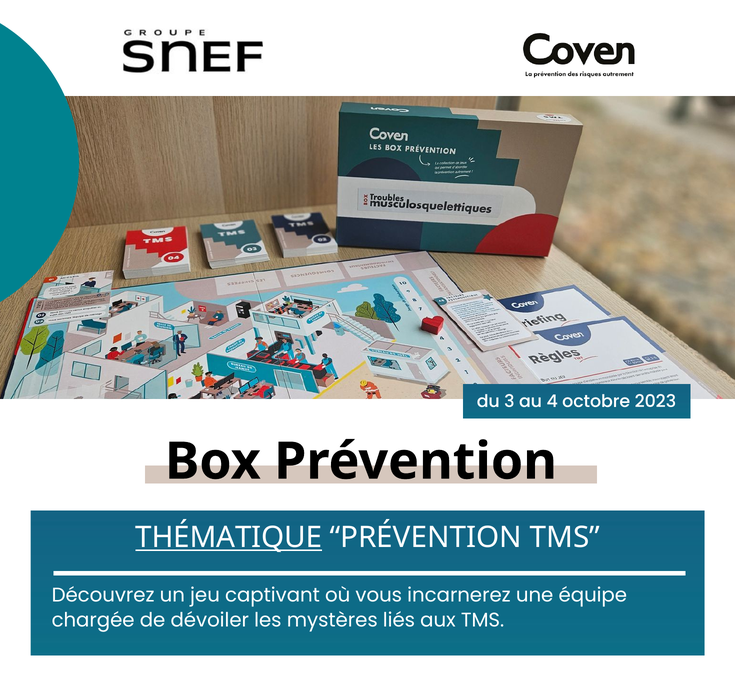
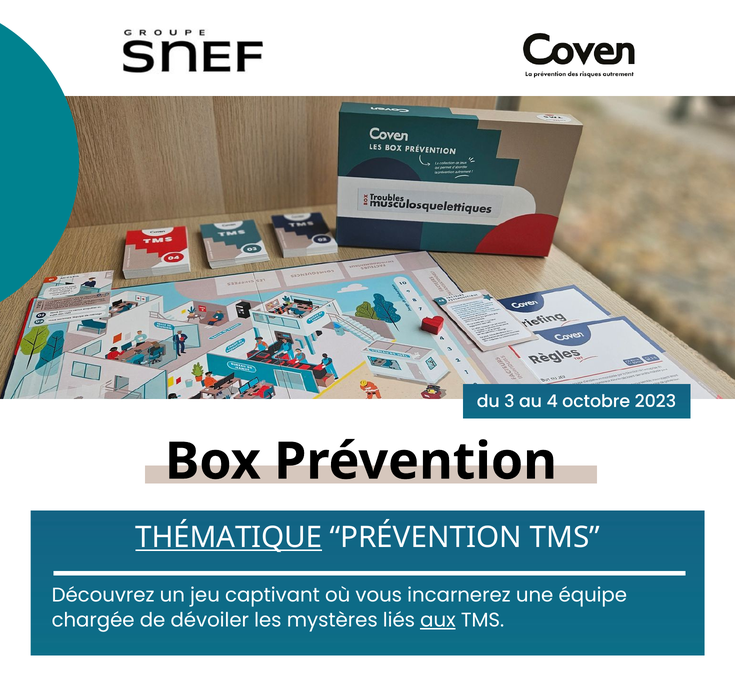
aux underline: none -> present (438, 621)
